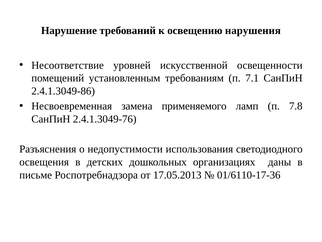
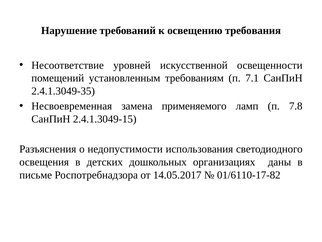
нарушения: нарушения -> требования (253, 31)
2.4.1.3049-86: 2.4.1.3049-86 -> 2.4.1.3049-35 (63, 91)
2.4.1.3049-76: 2.4.1.3049-76 -> 2.4.1.3049-15 (105, 119)
17.05.2013: 17.05.2013 -> 14.05.2017 (177, 175)
01/6110-17-36: 01/6110-17-36 -> 01/6110-17-82 (249, 175)
